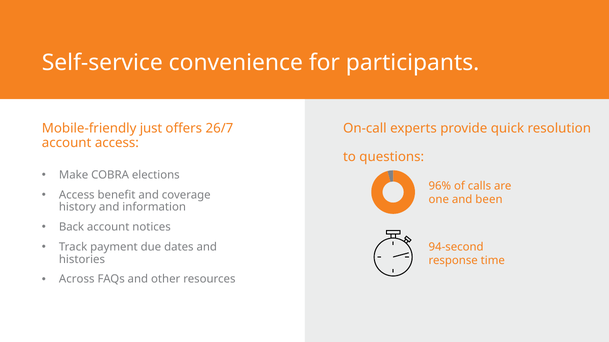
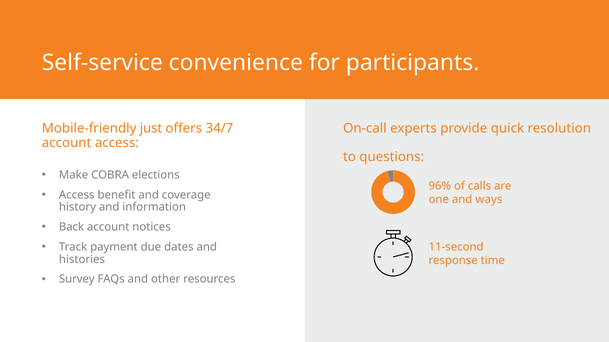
26/7: 26/7 -> 34/7 (219, 129)
been: been -> ways (489, 200)
94-second: 94-second -> 11-second (456, 247)
Across: Across -> Survey (77, 280)
